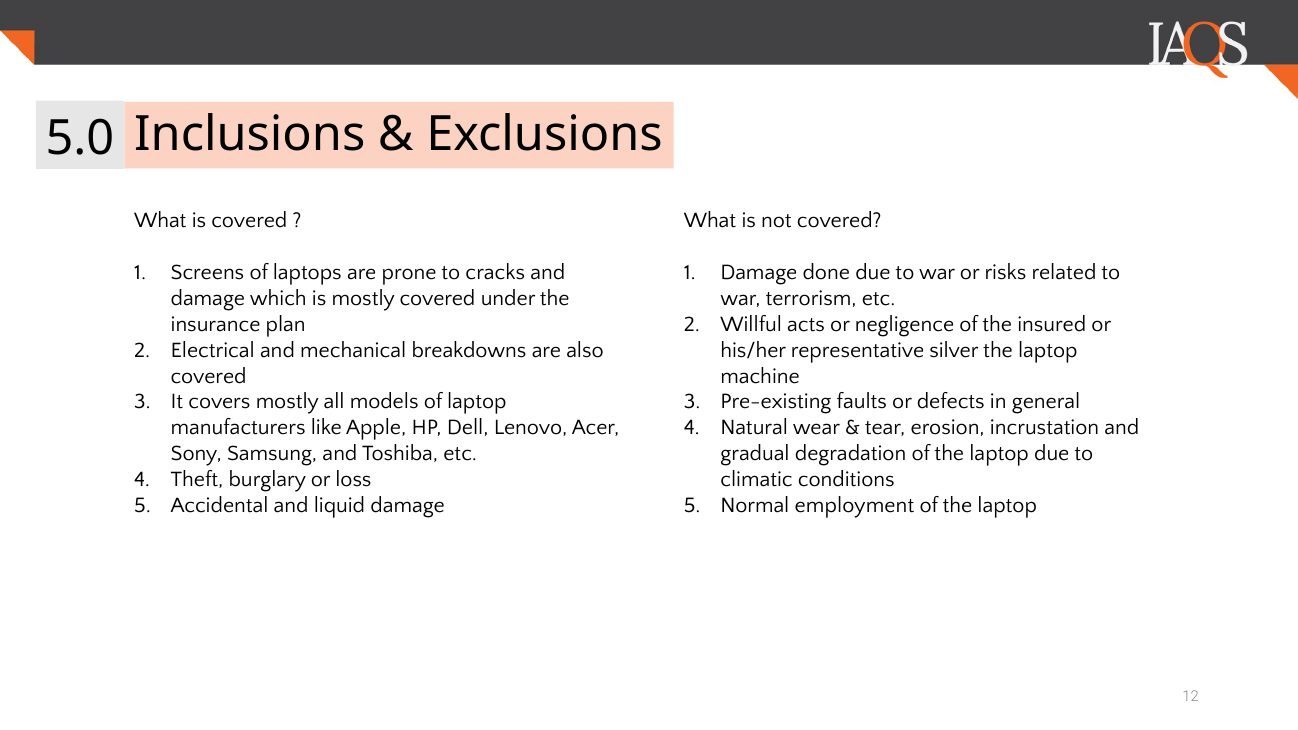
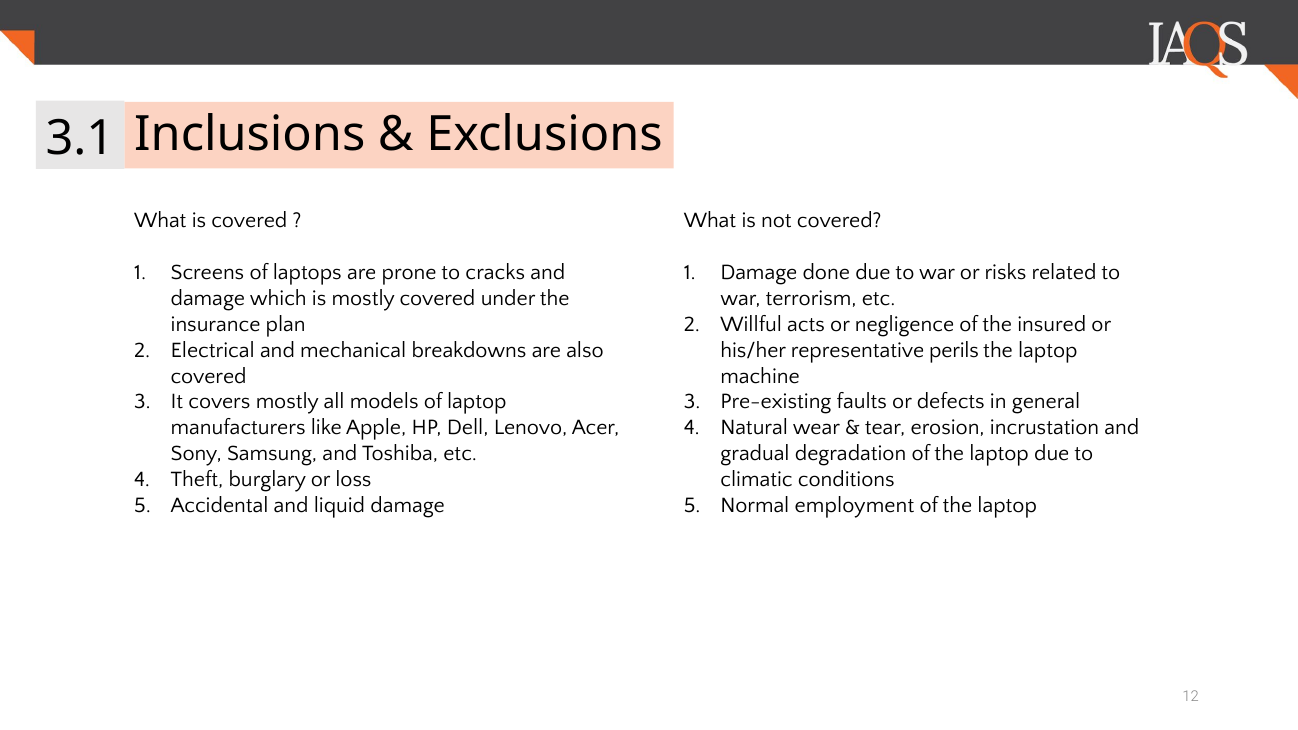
5.0: 5.0 -> 3.1 (80, 138)
silver: silver -> perils (954, 350)
